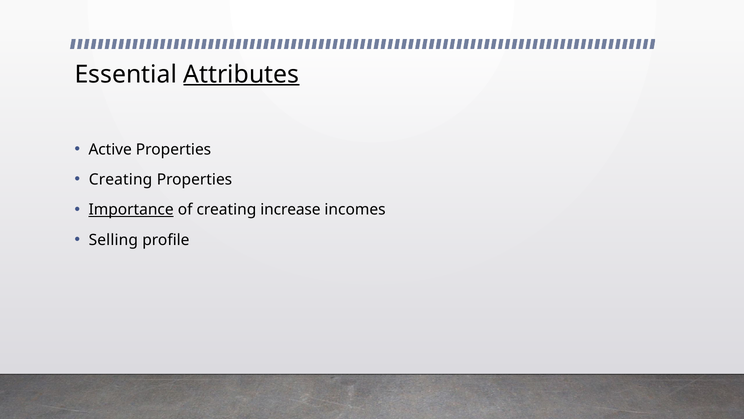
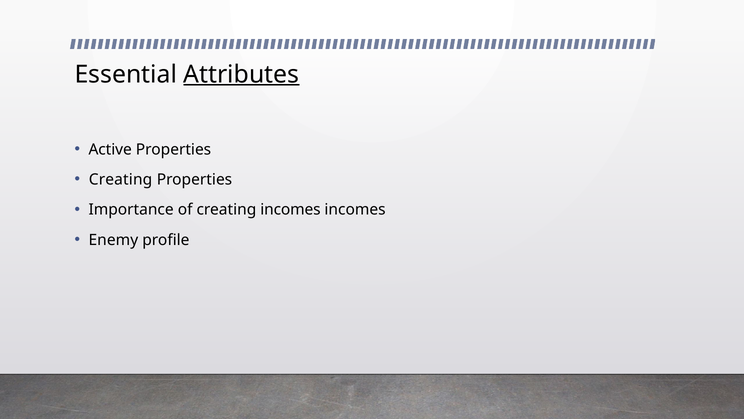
Importance underline: present -> none (131, 210)
creating increase: increase -> incomes (290, 210)
Selling: Selling -> Enemy (113, 240)
